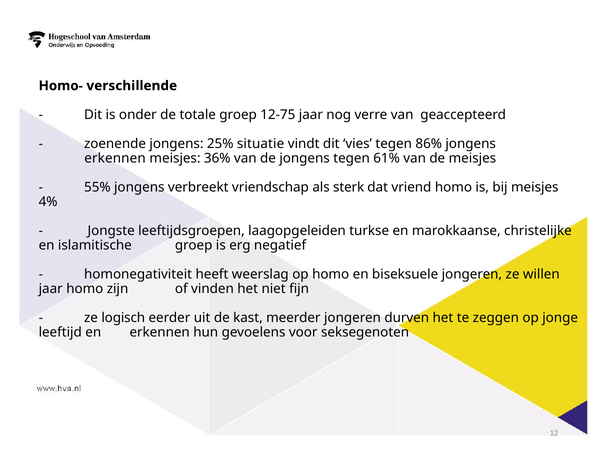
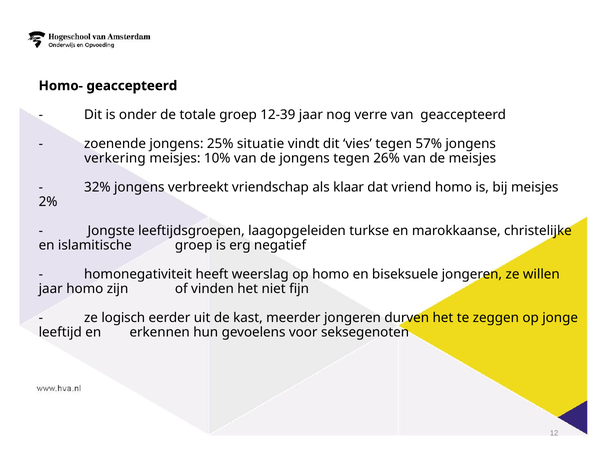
Homo- verschillende: verschillende -> geaccepteerd (132, 86)
12-75: 12-75 -> 12-39 (278, 115)
86%: 86% -> 57% (429, 144)
erkennen: erkennen -> verkering (115, 158)
36%: 36% -> 10% (217, 158)
61%: 61% -> 26% (387, 158)
55%: 55% -> 32% (97, 187)
sterk: sterk -> klaar (349, 187)
4%: 4% -> 2% (48, 202)
